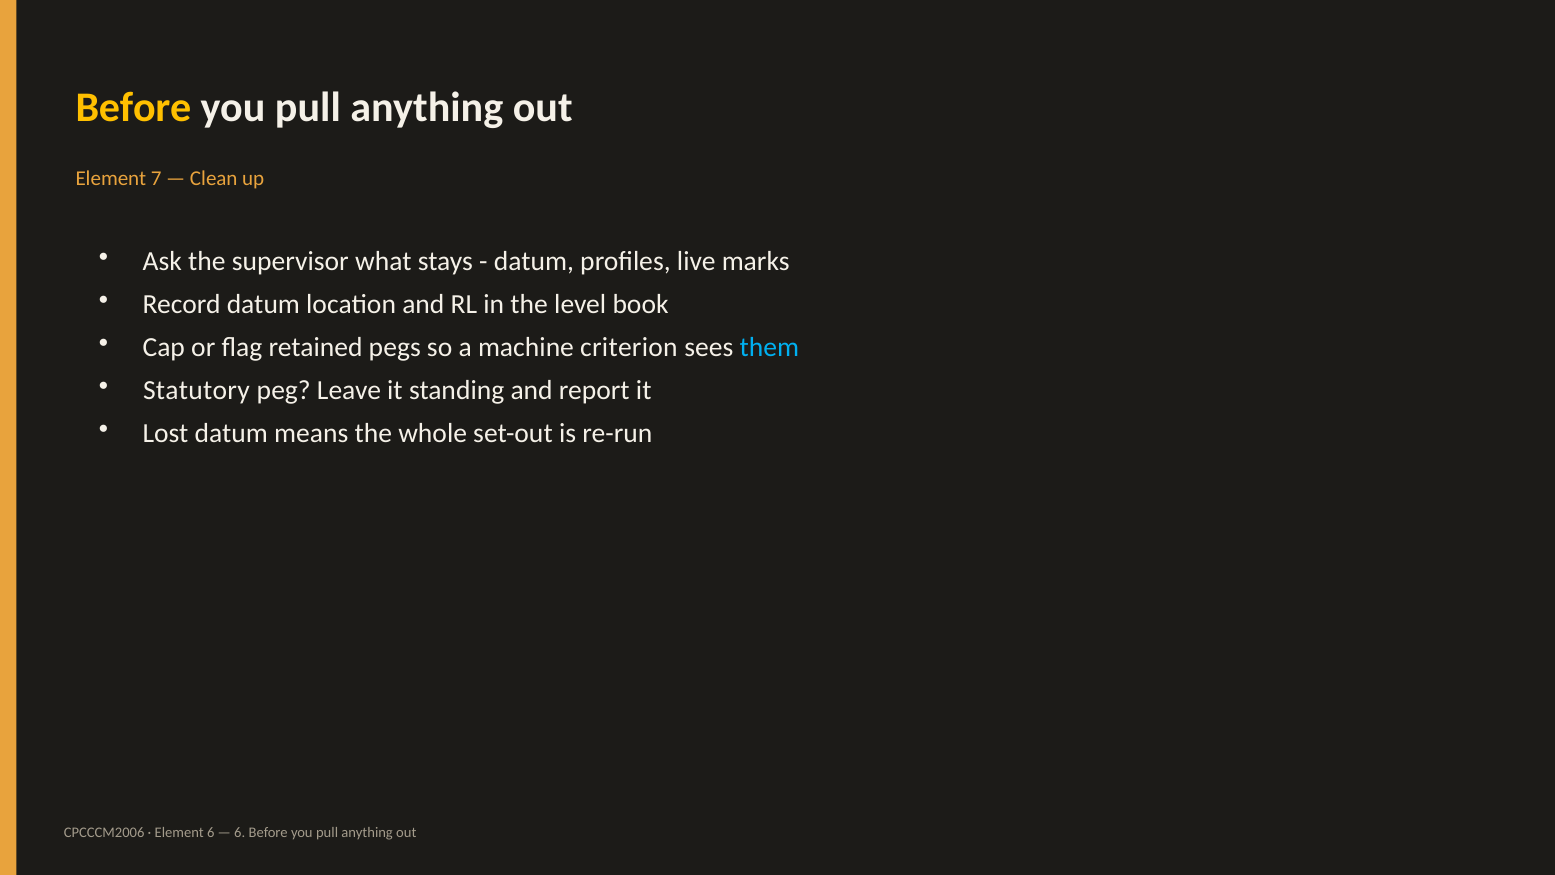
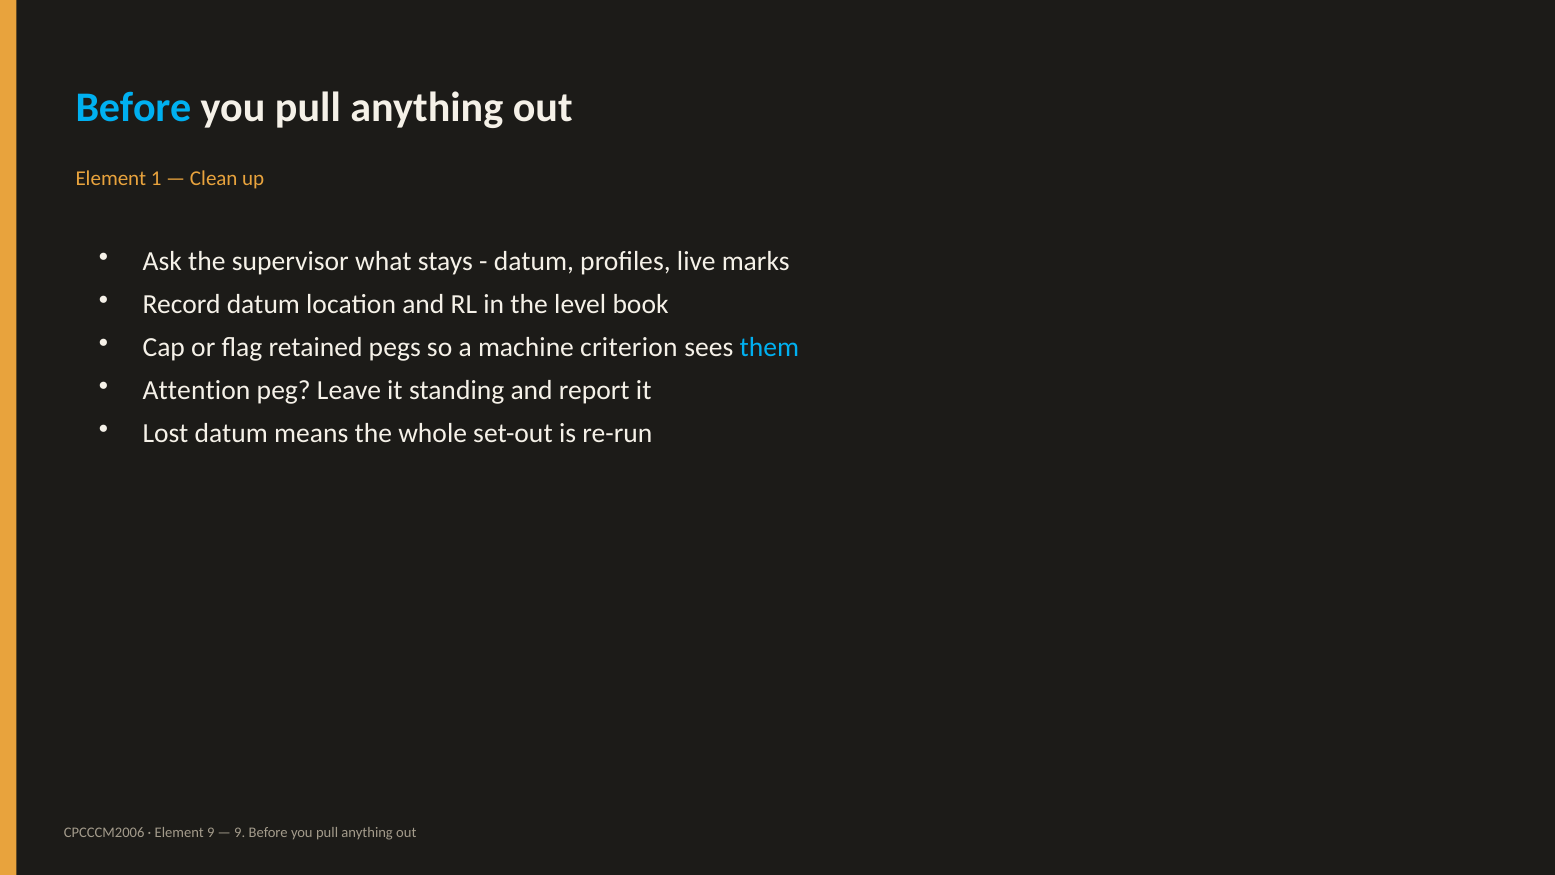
Before colour: yellow -> light blue (133, 108)
7: 7 -> 1 (156, 179)
Statutory: Statutory -> Attention (196, 391)
Element 6: 6 -> 9 (211, 832)
6: 6 -> 9 (240, 832)
